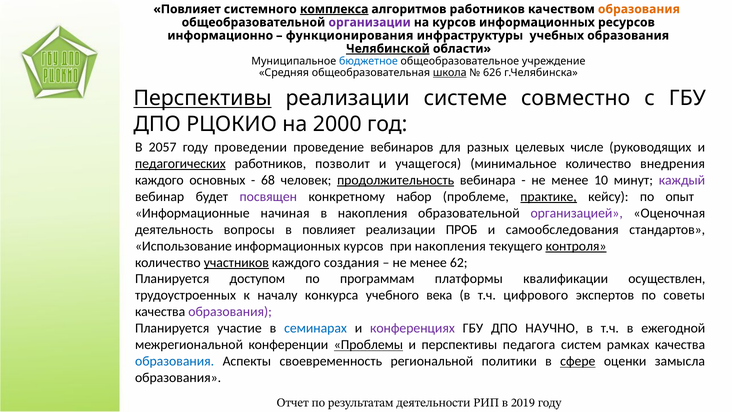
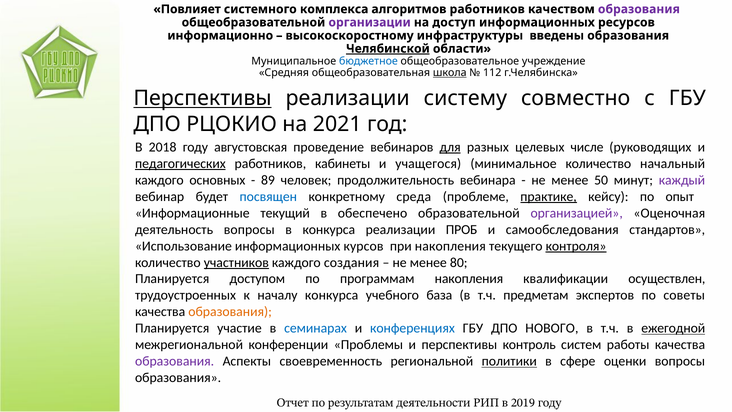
комплекса underline: present -> none (334, 9)
образования colour: orange -> purple (639, 9)
на курсов: курсов -> доступ (454, 22)
функционирования: функционирования -> высокоскоростному (350, 36)
учебных: учебных -> введены (557, 36)
626: 626 -> 112 (492, 73)
системе: системе -> систему (465, 98)
2000: 2000 -> 2021 (337, 124)
2057: 2057 -> 2018 (163, 147)
проведении: проведении -> августовская (251, 147)
для underline: none -> present (450, 147)
позволит: позволит -> кабинеты (343, 163)
внедрения: внедрения -> начальный (673, 163)
68: 68 -> 89 (268, 180)
продолжительность underline: present -> none (396, 180)
10: 10 -> 50 (601, 180)
посвящен colour: purple -> blue (268, 196)
набор: набор -> среда (414, 196)
начиная: начиная -> текущий (285, 213)
в накопления: накопления -> обеспечено (373, 213)
в повлияет: повлияет -> конкурса (329, 229)
62: 62 -> 80 (459, 262)
программам платформы: платформы -> накопления (469, 279)
века: века -> база (439, 295)
цифрового: цифрового -> предметам (536, 295)
образования colour: purple -> orange (230, 312)
конференциях colour: purple -> blue (412, 328)
НАУЧНО: НАУЧНО -> НОВОГО (552, 328)
ежегодной underline: none -> present (673, 328)
Проблемы underline: present -> none (368, 345)
педагога: педагога -> контроль (529, 345)
рамках: рамках -> работы (628, 345)
образования colour: blue -> purple (175, 361)
политики underline: none -> present (509, 361)
сфере underline: present -> none (578, 361)
оценки замысла: замысла -> вопросы (680, 361)
